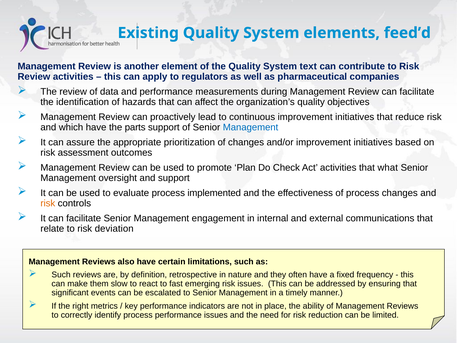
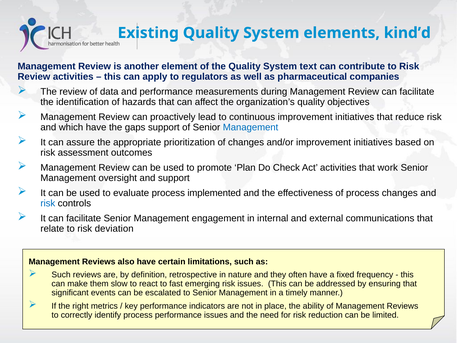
feed’d: feed’d -> kind’d (407, 33)
parts: parts -> gaps (135, 127)
what: what -> work (388, 168)
risk colour: orange -> blue (48, 203)
